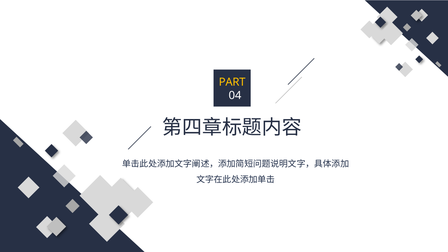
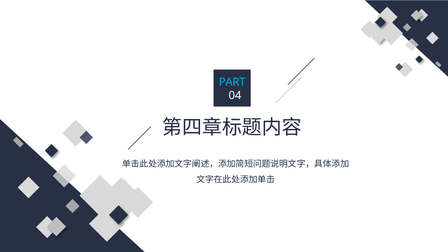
PART colour: yellow -> light blue (232, 82)
